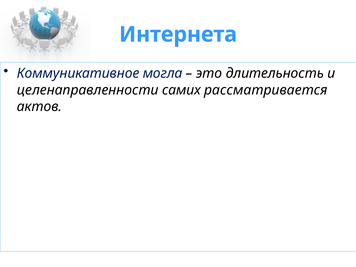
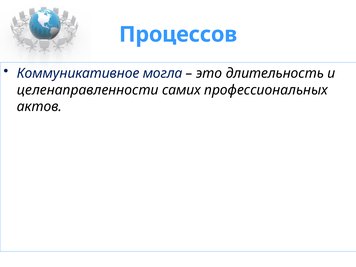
Интернета: Интернета -> Процессов (178, 34)
рассматривается: рассматривается -> профессиональных (266, 90)
